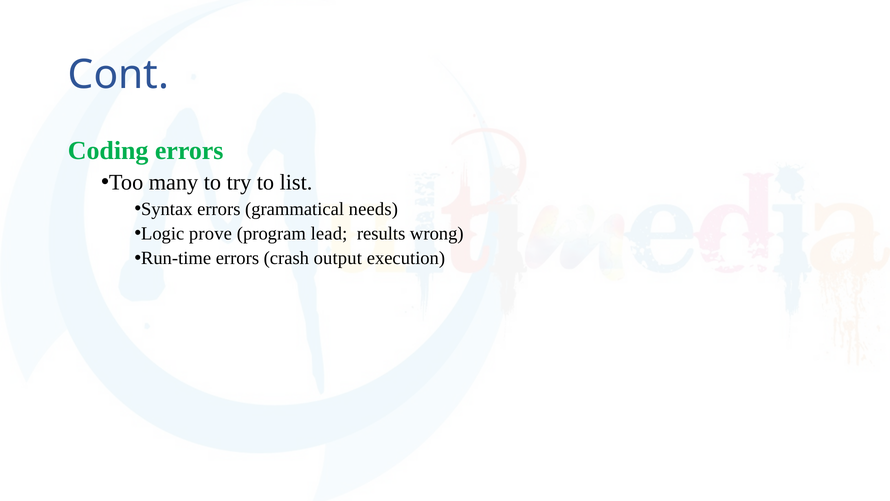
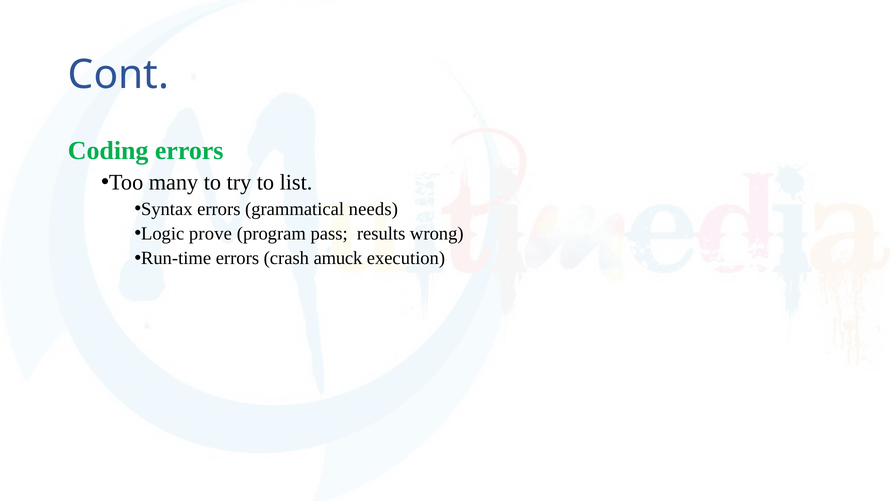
lead: lead -> pass (329, 233)
output: output -> amuck (338, 258)
